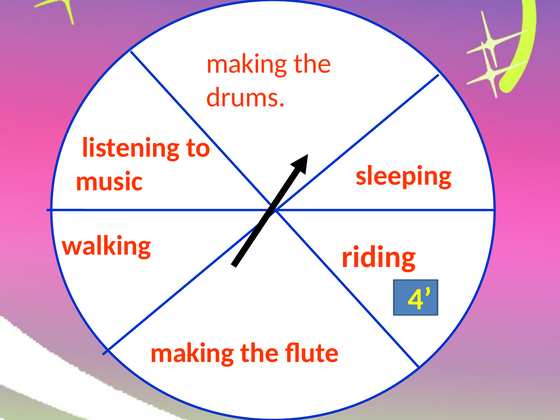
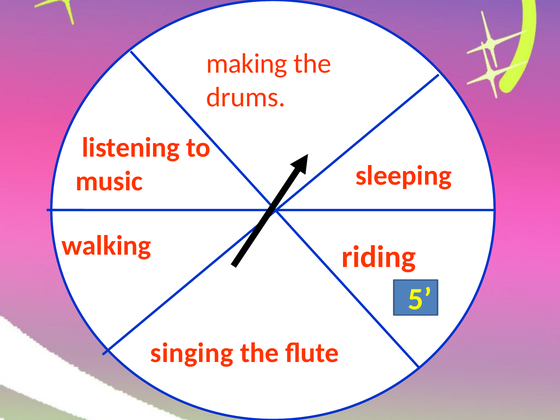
4: 4 -> 5 (420, 299)
making: making -> singing (192, 353)
